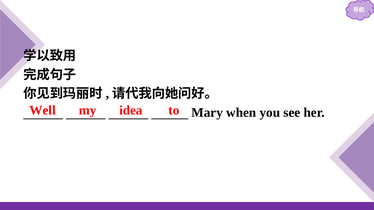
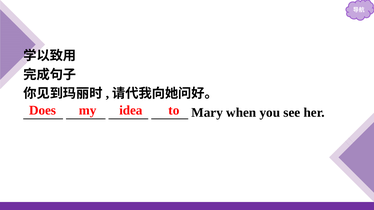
Well: Well -> Does (43, 110)
